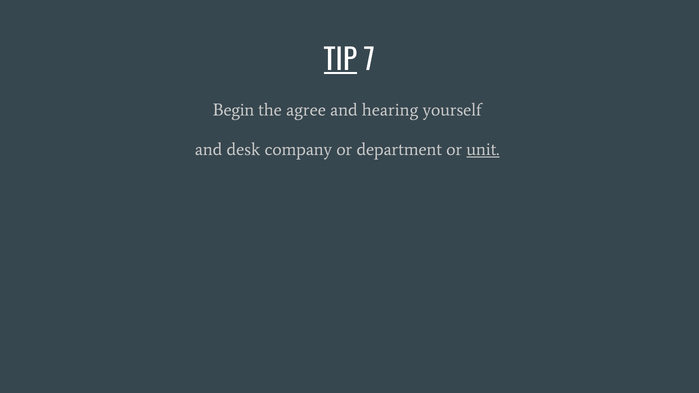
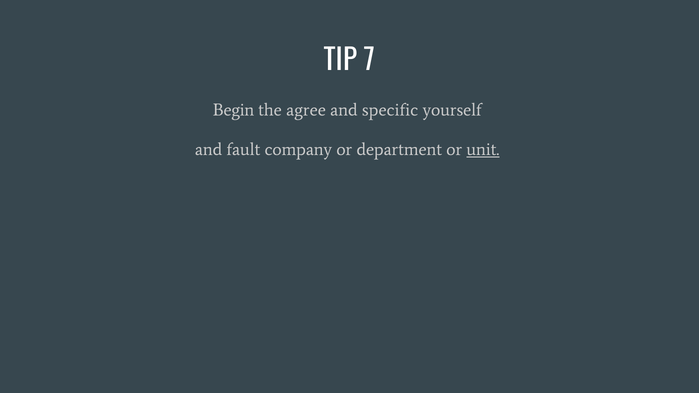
TIP underline: present -> none (341, 61)
hearing: hearing -> specific (390, 110)
desk: desk -> fault (243, 150)
